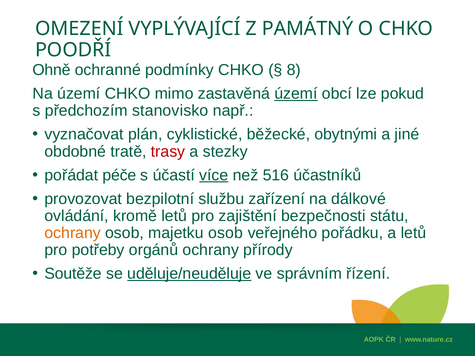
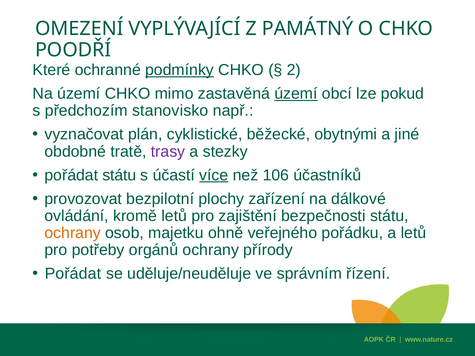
Ohně: Ohně -> Které (52, 70)
podmínky underline: none -> present (180, 70)
8: 8 -> 2 (294, 70)
trasy colour: red -> purple (168, 152)
pořádat péče: péče -> státu (119, 175)
516: 516 -> 106 (276, 175)
službu: službu -> plochy (221, 199)
majetku osob: osob -> ohně (226, 233)
Soutěže: Soutěže -> Pořádat (73, 274)
uděluje/neuděluje underline: present -> none (189, 274)
